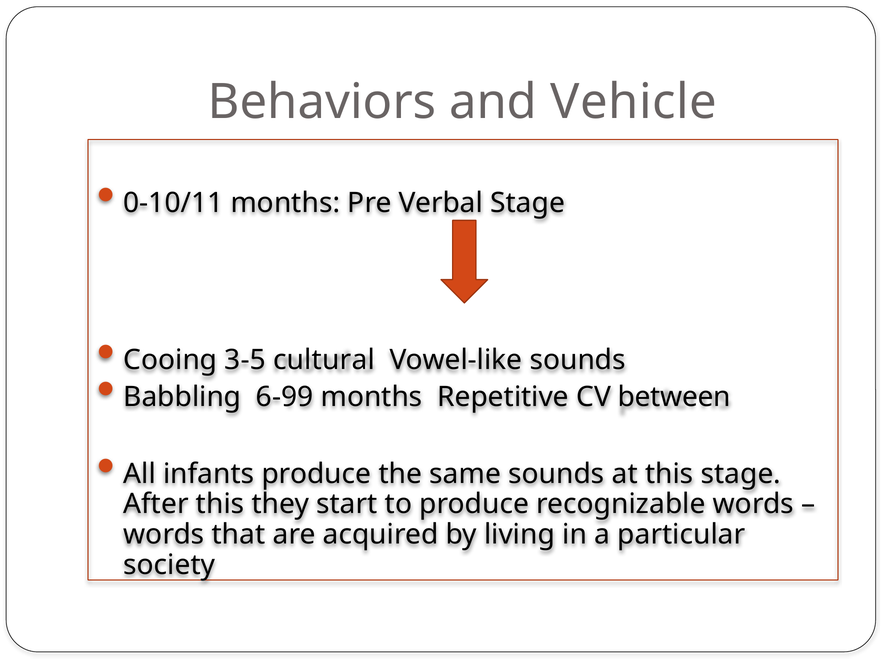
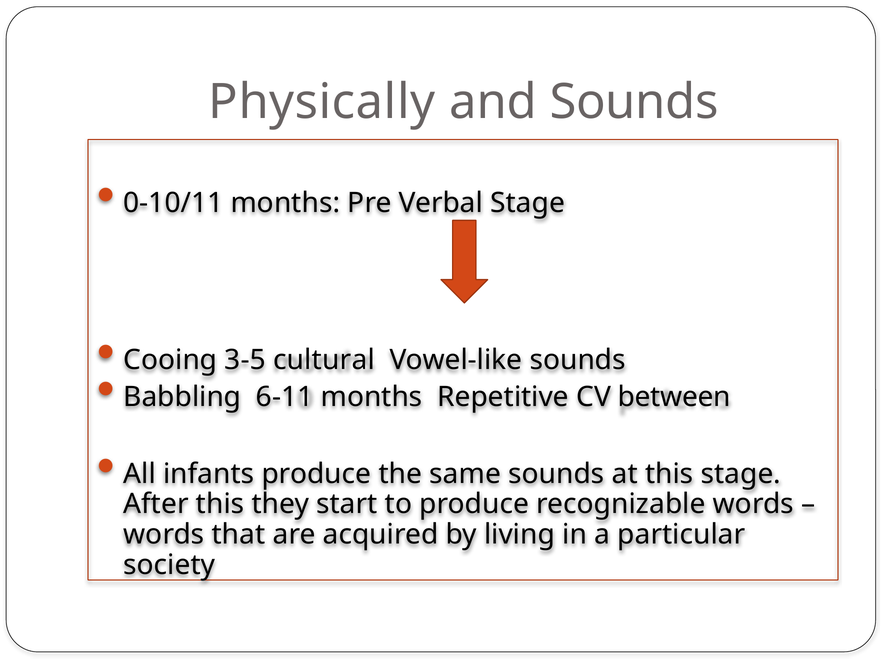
Behaviors: Behaviors -> Physically (322, 102)
and Vehicle: Vehicle -> Sounds (634, 102)
6-99: 6-99 -> 6-11 (285, 397)
